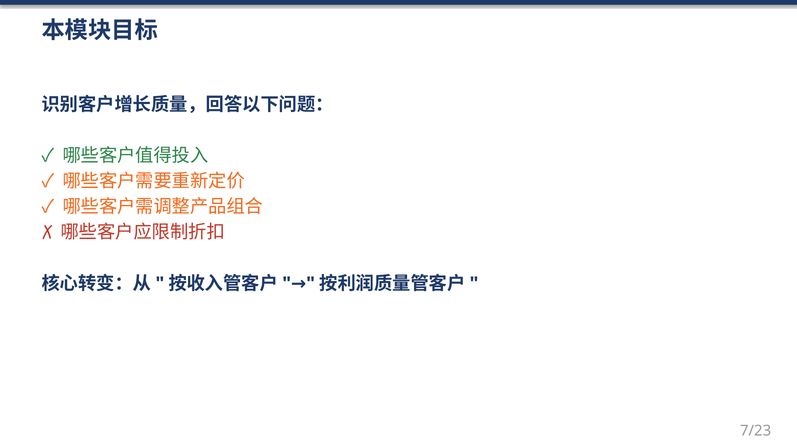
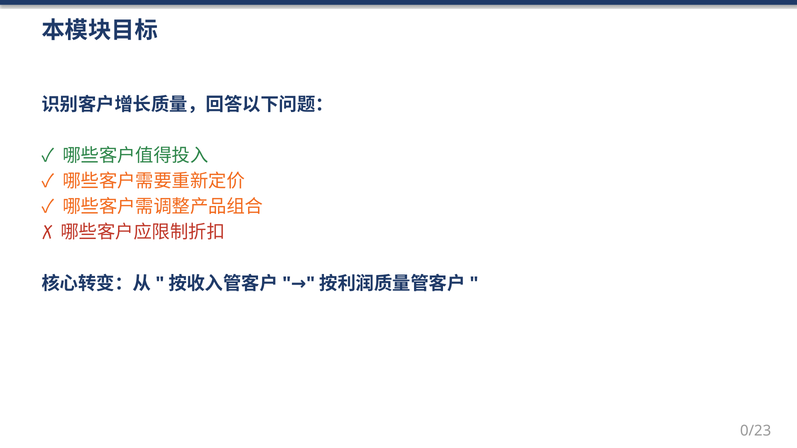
7/23: 7/23 -> 0/23 (756, 431)
